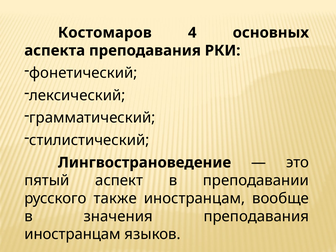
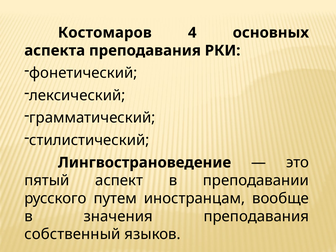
также: также -> путем (115, 198)
иностранцам: иностранцам -> собственный (72, 234)
